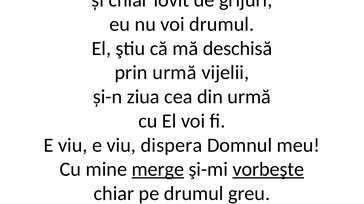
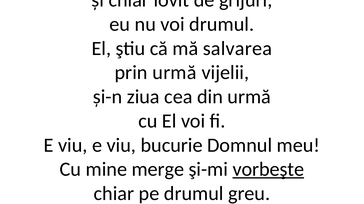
mă deschisă: deschisă -> salvarea (237, 49)
dispera: dispera -> bucurie (172, 146)
merge underline: present -> none (158, 170)
